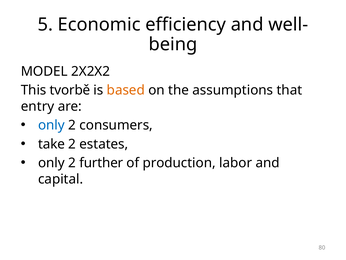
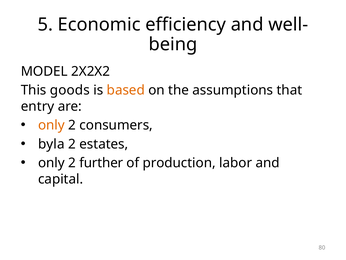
tvorbě: tvorbě -> goods (70, 90)
only colour: blue -> orange (51, 125)
take: take -> byla (51, 144)
